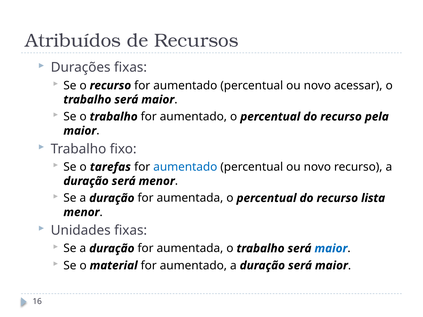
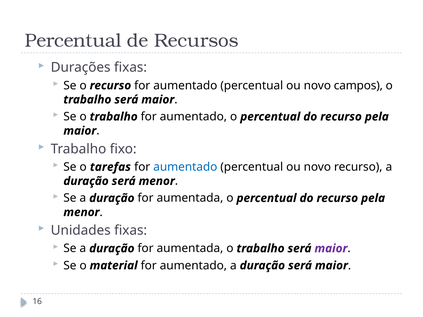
Atribuídos: Atribuídos -> Percentual (73, 41)
acessar: acessar -> campos (358, 86)
lista: lista -> pela (373, 198)
maior colour: blue -> purple (331, 249)
